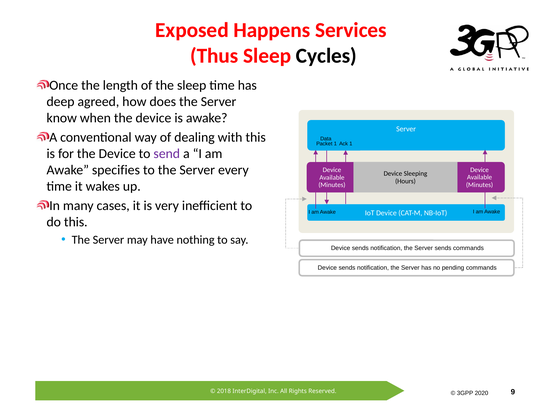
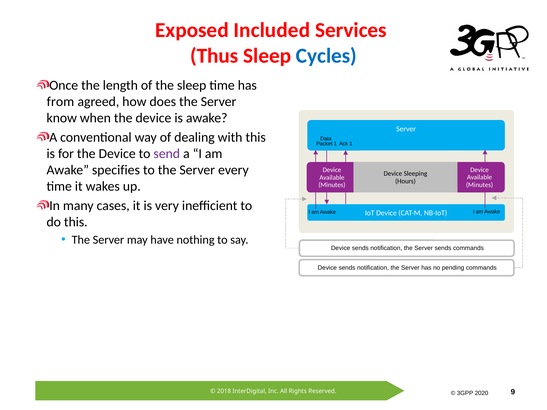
Happens: Happens -> Included (272, 30)
Cycles colour: black -> blue (326, 56)
deep: deep -> from (60, 102)
